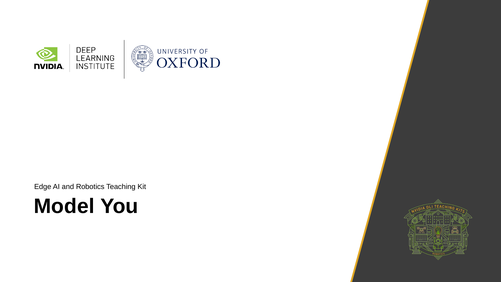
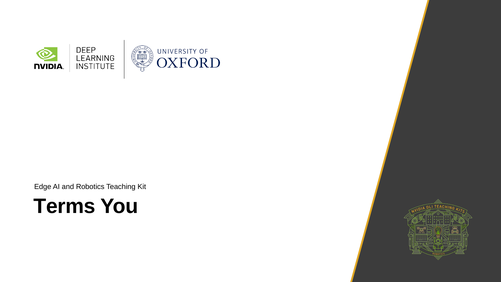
Model: Model -> Terms (64, 206)
